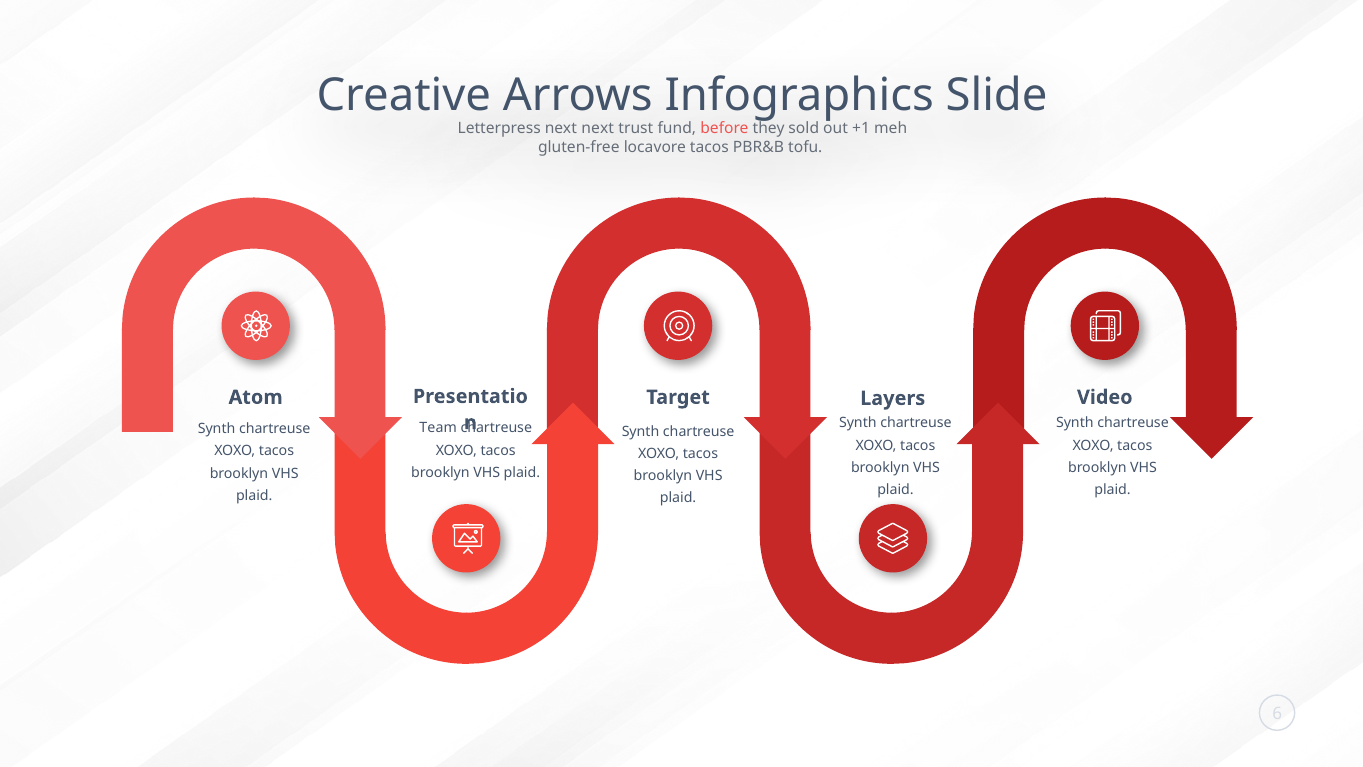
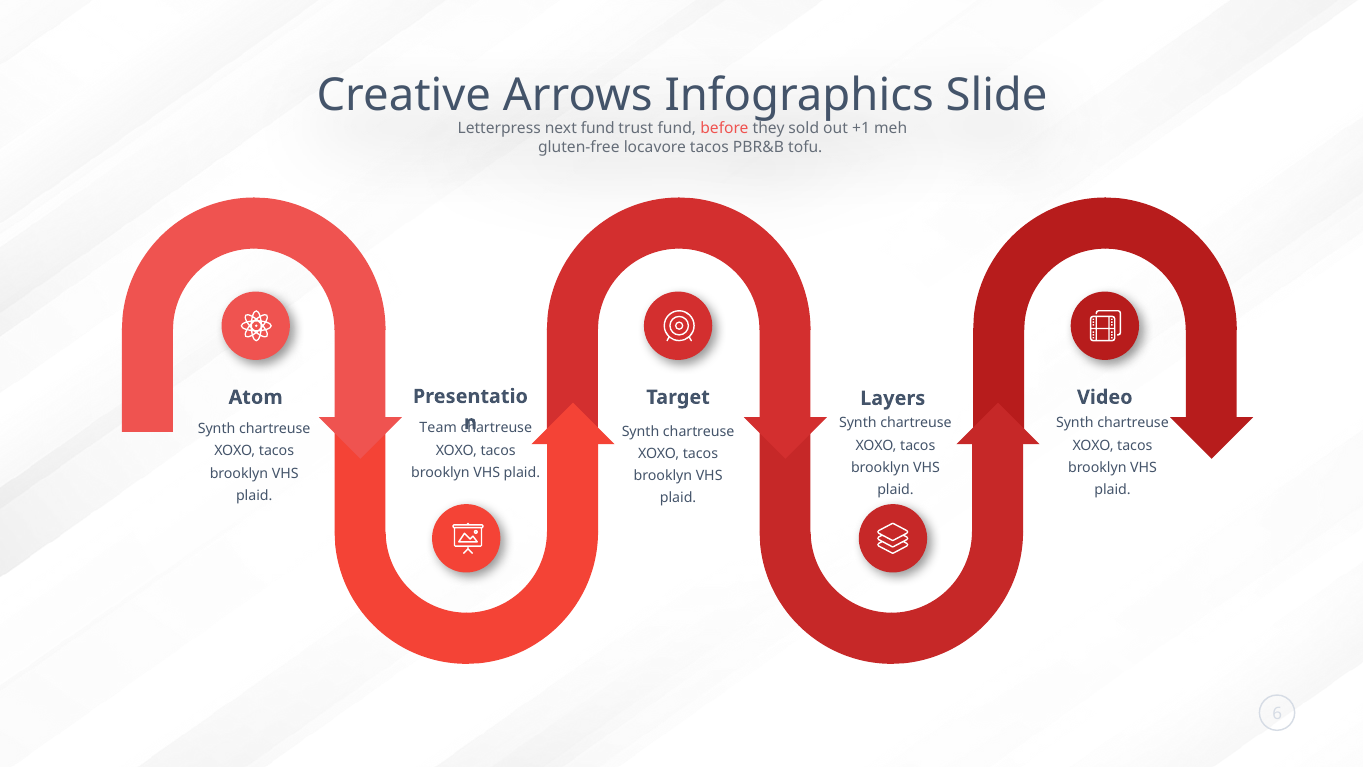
next next: next -> fund (598, 129)
